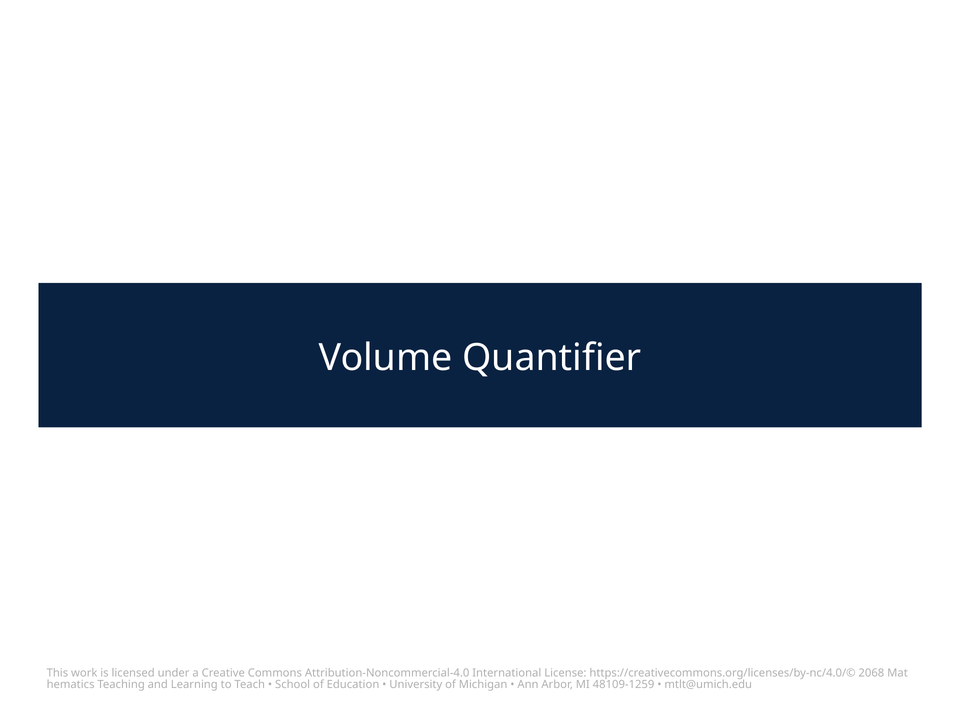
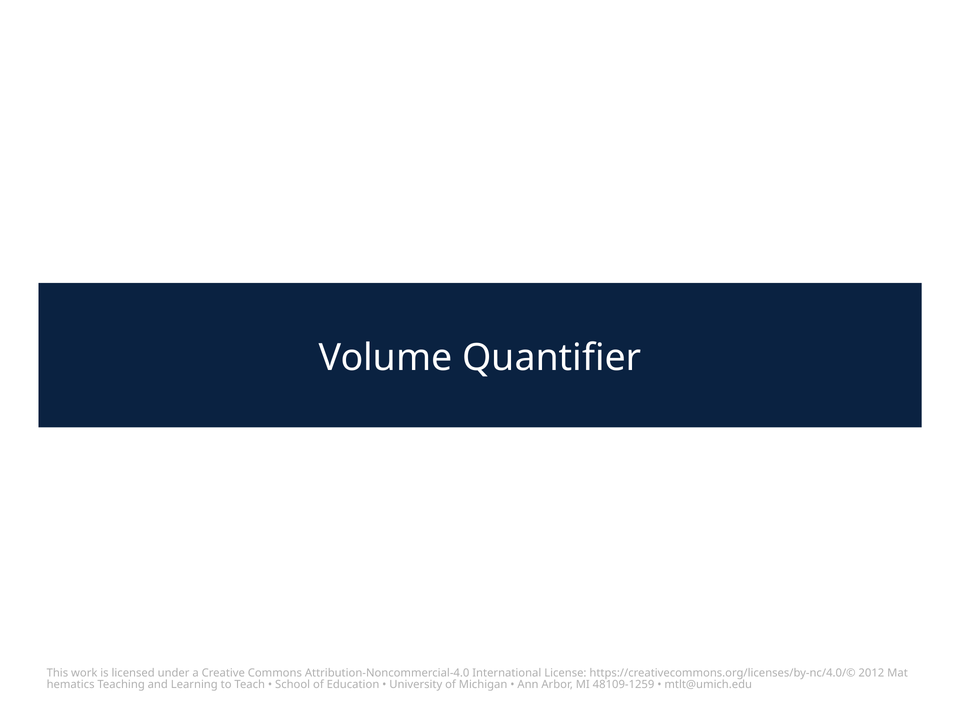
2068: 2068 -> 2012 (871, 673)
